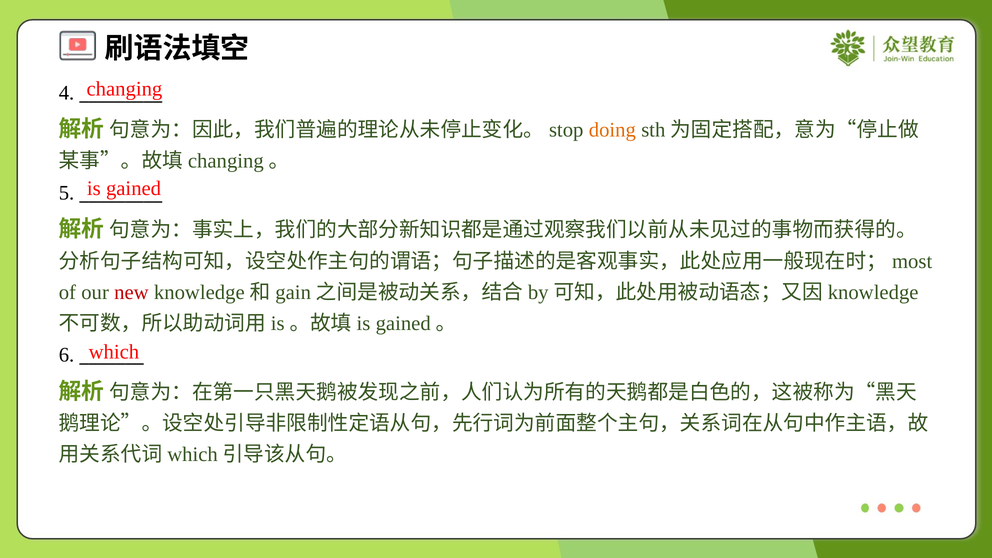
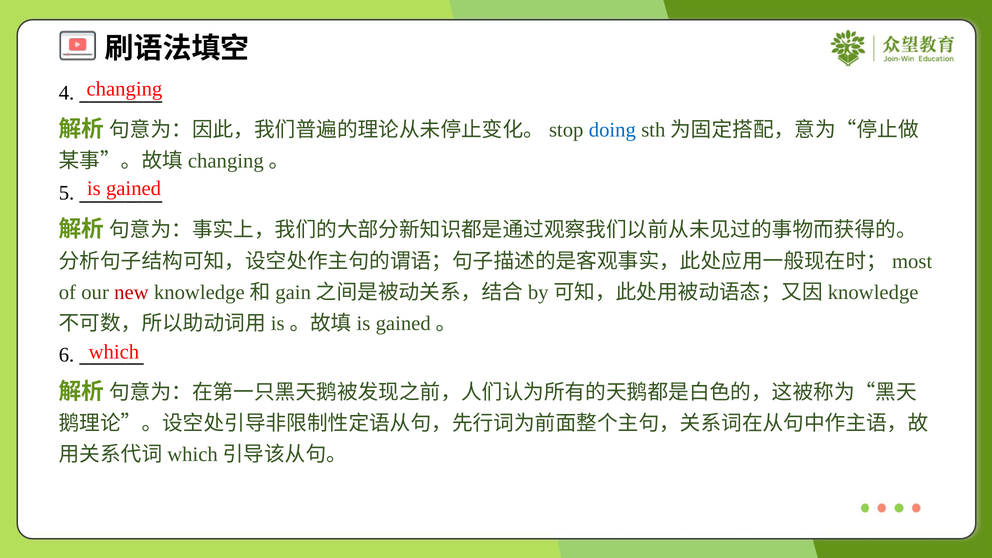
doing colour: orange -> blue (612, 130)
